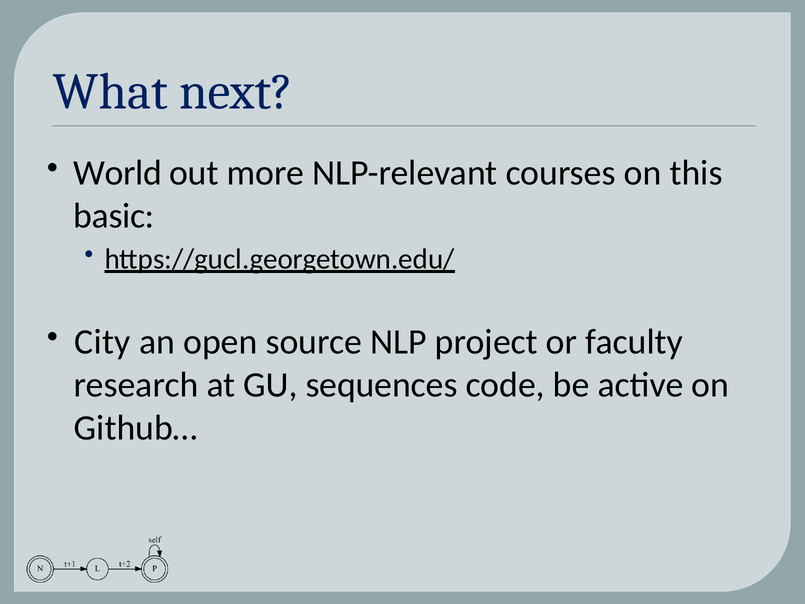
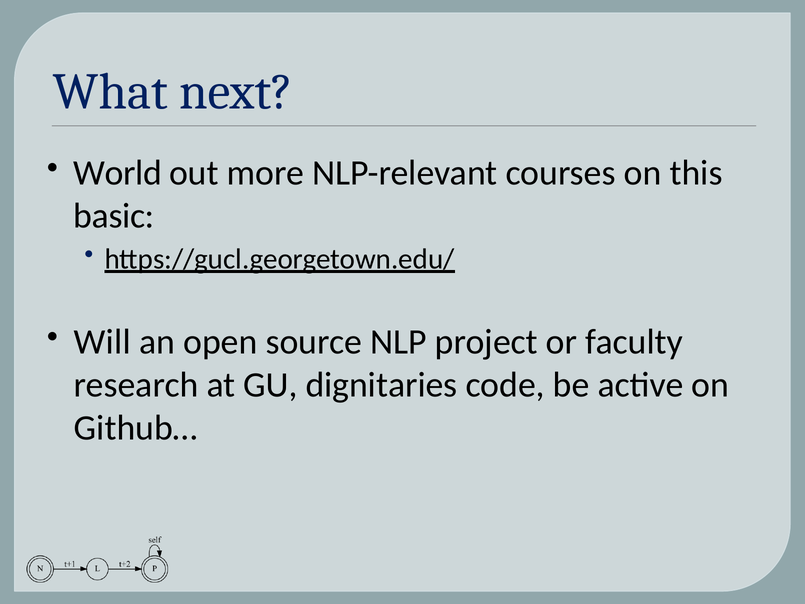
City: City -> Will (102, 342)
sequences: sequences -> dignitaries (382, 385)
